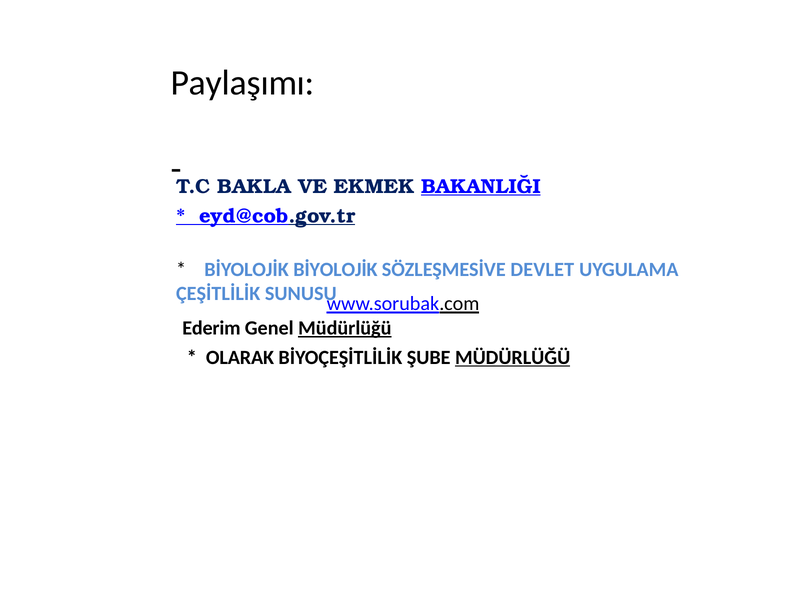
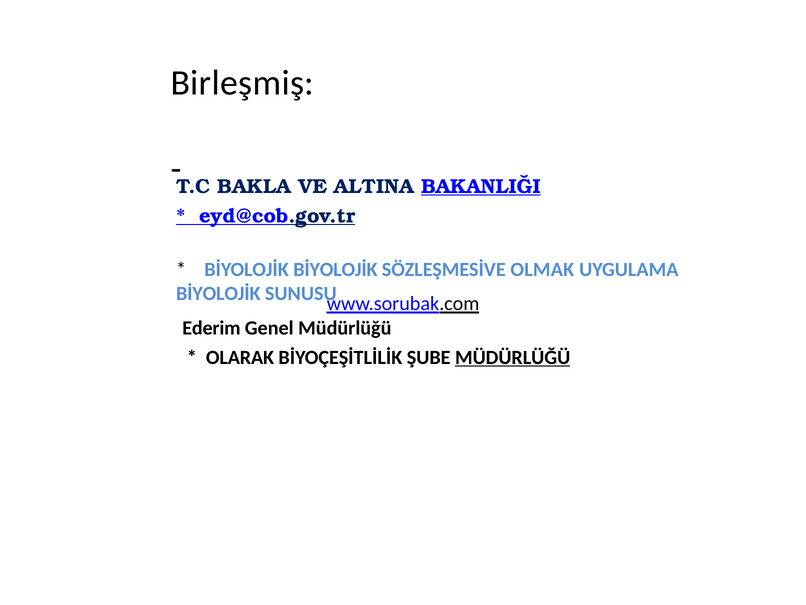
Paylaşımı: Paylaşımı -> Birleşmiş (242, 83)
EKMEK: EKMEK -> ALTINA (374, 186)
DEVLET: DEVLET -> OLMAK (542, 269)
ÇEŞİTLİLİK: ÇEŞİTLİLİK -> BİYOLOJİK (218, 294)
Müdürlüğü underline: present -> none (345, 328)
